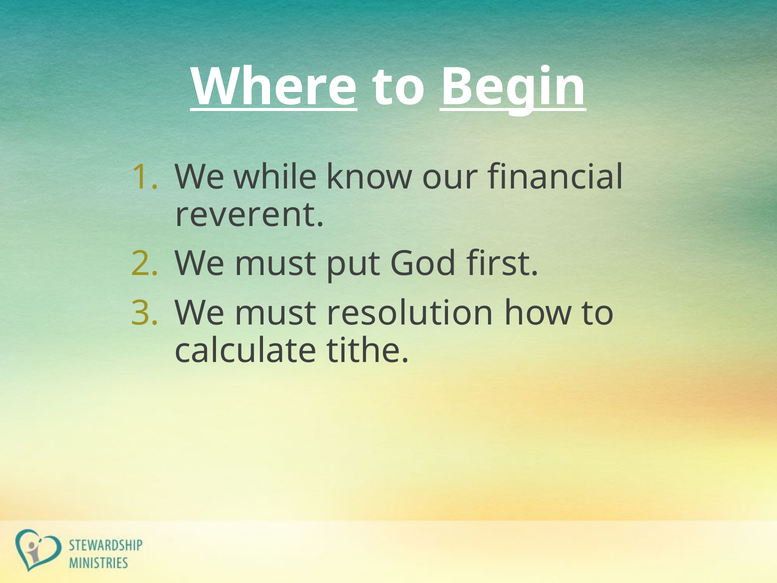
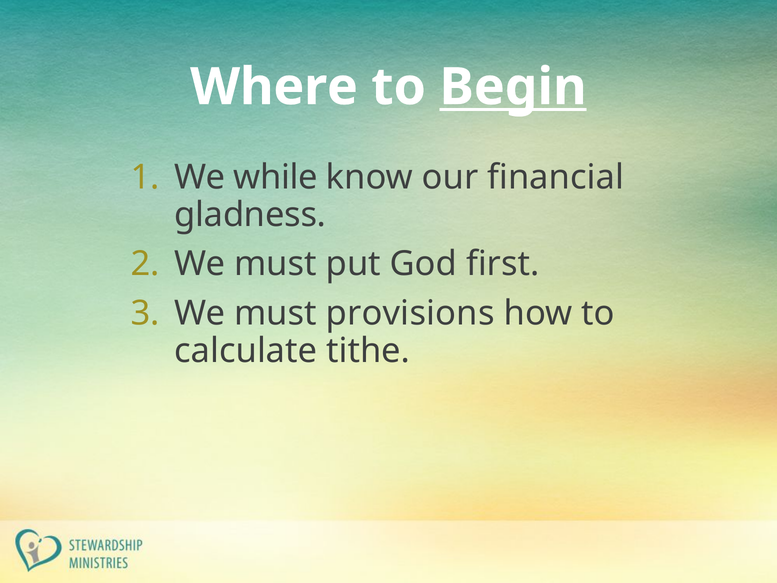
Where underline: present -> none (274, 87)
reverent: reverent -> gladness (250, 215)
resolution: resolution -> provisions (410, 313)
